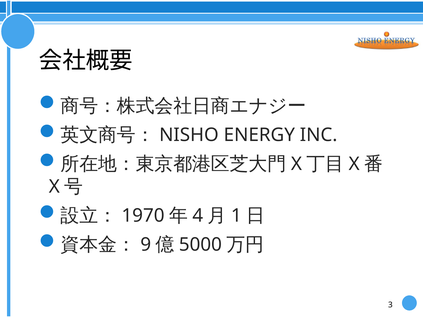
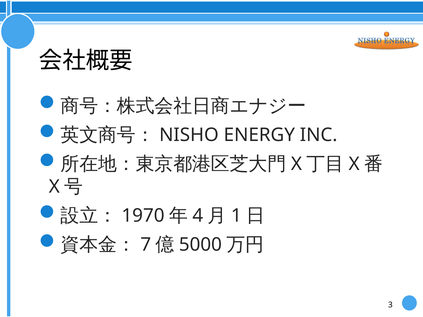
9: 9 -> 7 (146, 245)
